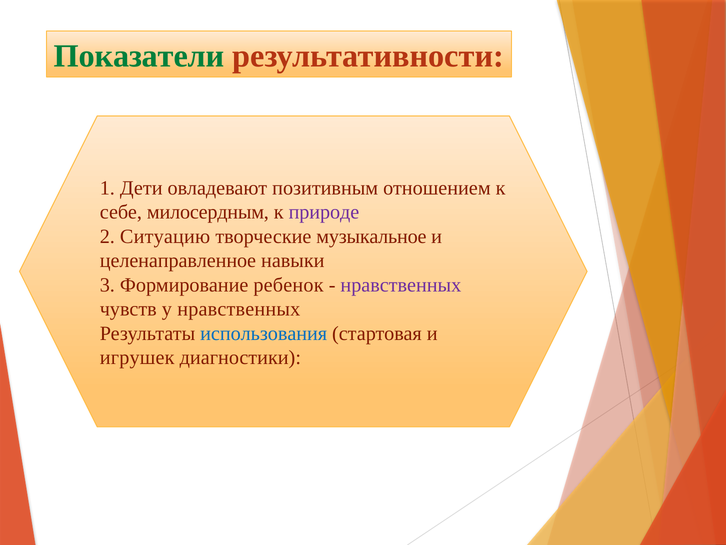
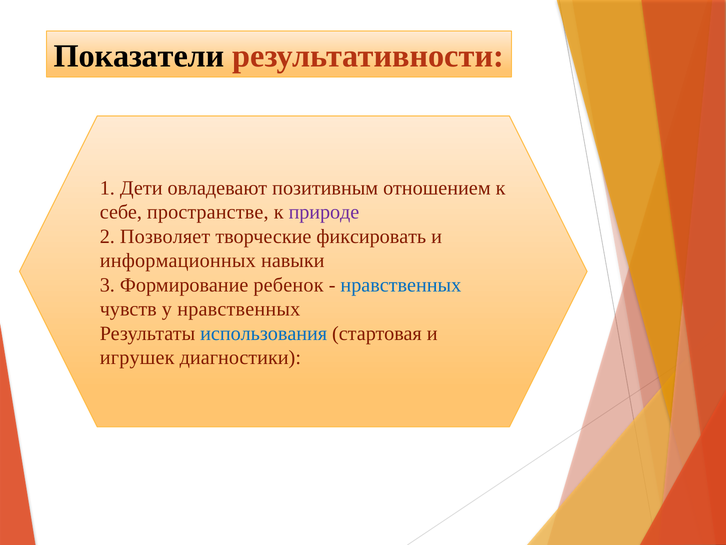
Показатели colour: green -> black (139, 56)
милосердным: милосердным -> пространстве (208, 212)
Ситуацию: Ситуацию -> Позволяет (165, 236)
музыкальное: музыкальное -> фиксировать (371, 236)
целенаправленное: целенаправленное -> информационных (178, 260)
нравственных colour: purple -> blue (401, 285)
